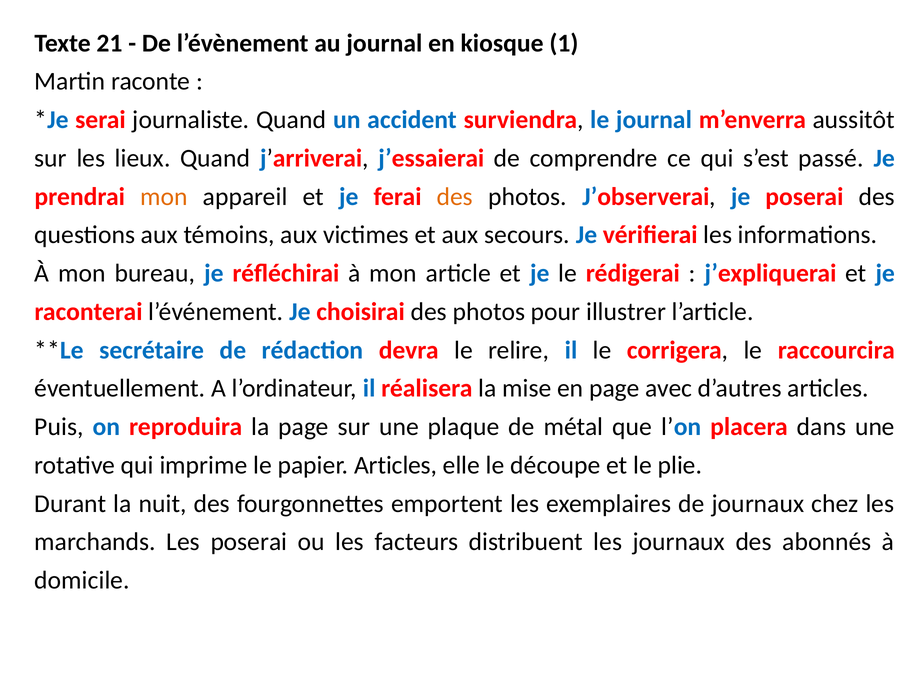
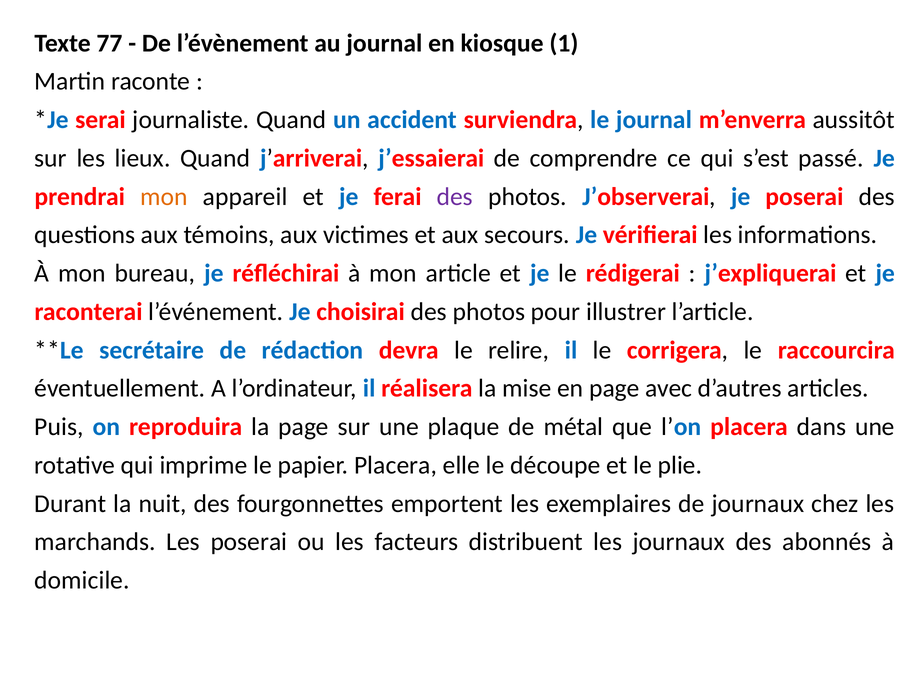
21: 21 -> 77 (109, 43)
des colour: orange -> purple (455, 197)
papier Articles: Articles -> Placera (396, 466)
